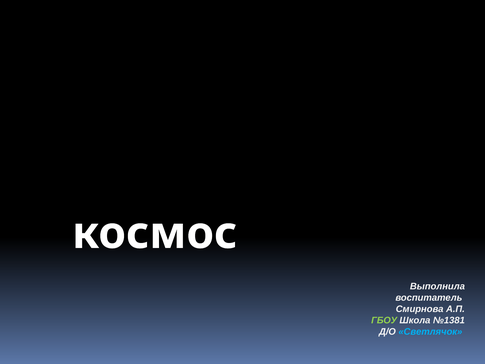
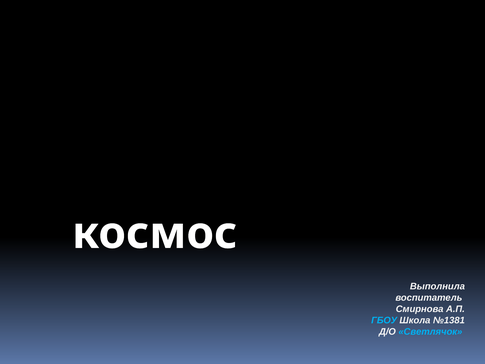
ГБОУ colour: light green -> light blue (384, 320)
